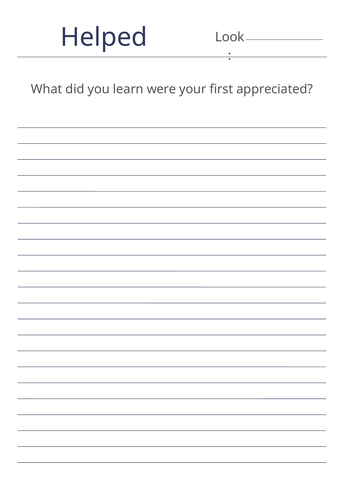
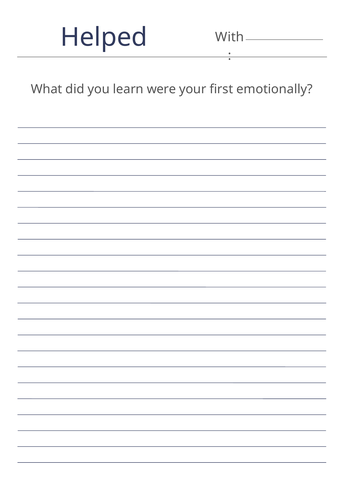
Look: Look -> With (230, 37)
appreciated: appreciated -> emotionally (275, 89)
